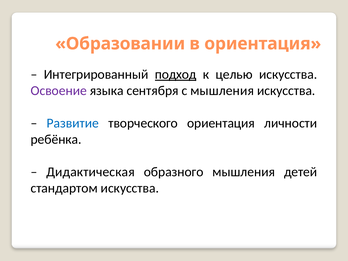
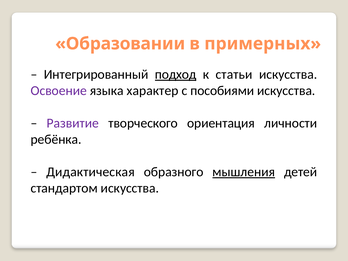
в ориентация: ориентация -> примерных (263, 44)
целью: целью -> статьи (234, 74)
сентября: сентября -> характер (153, 91)
с мышления: мышления -> пособиями (222, 91)
Развитие colour: blue -> purple (73, 123)
мышления underline: none -> present (244, 172)
